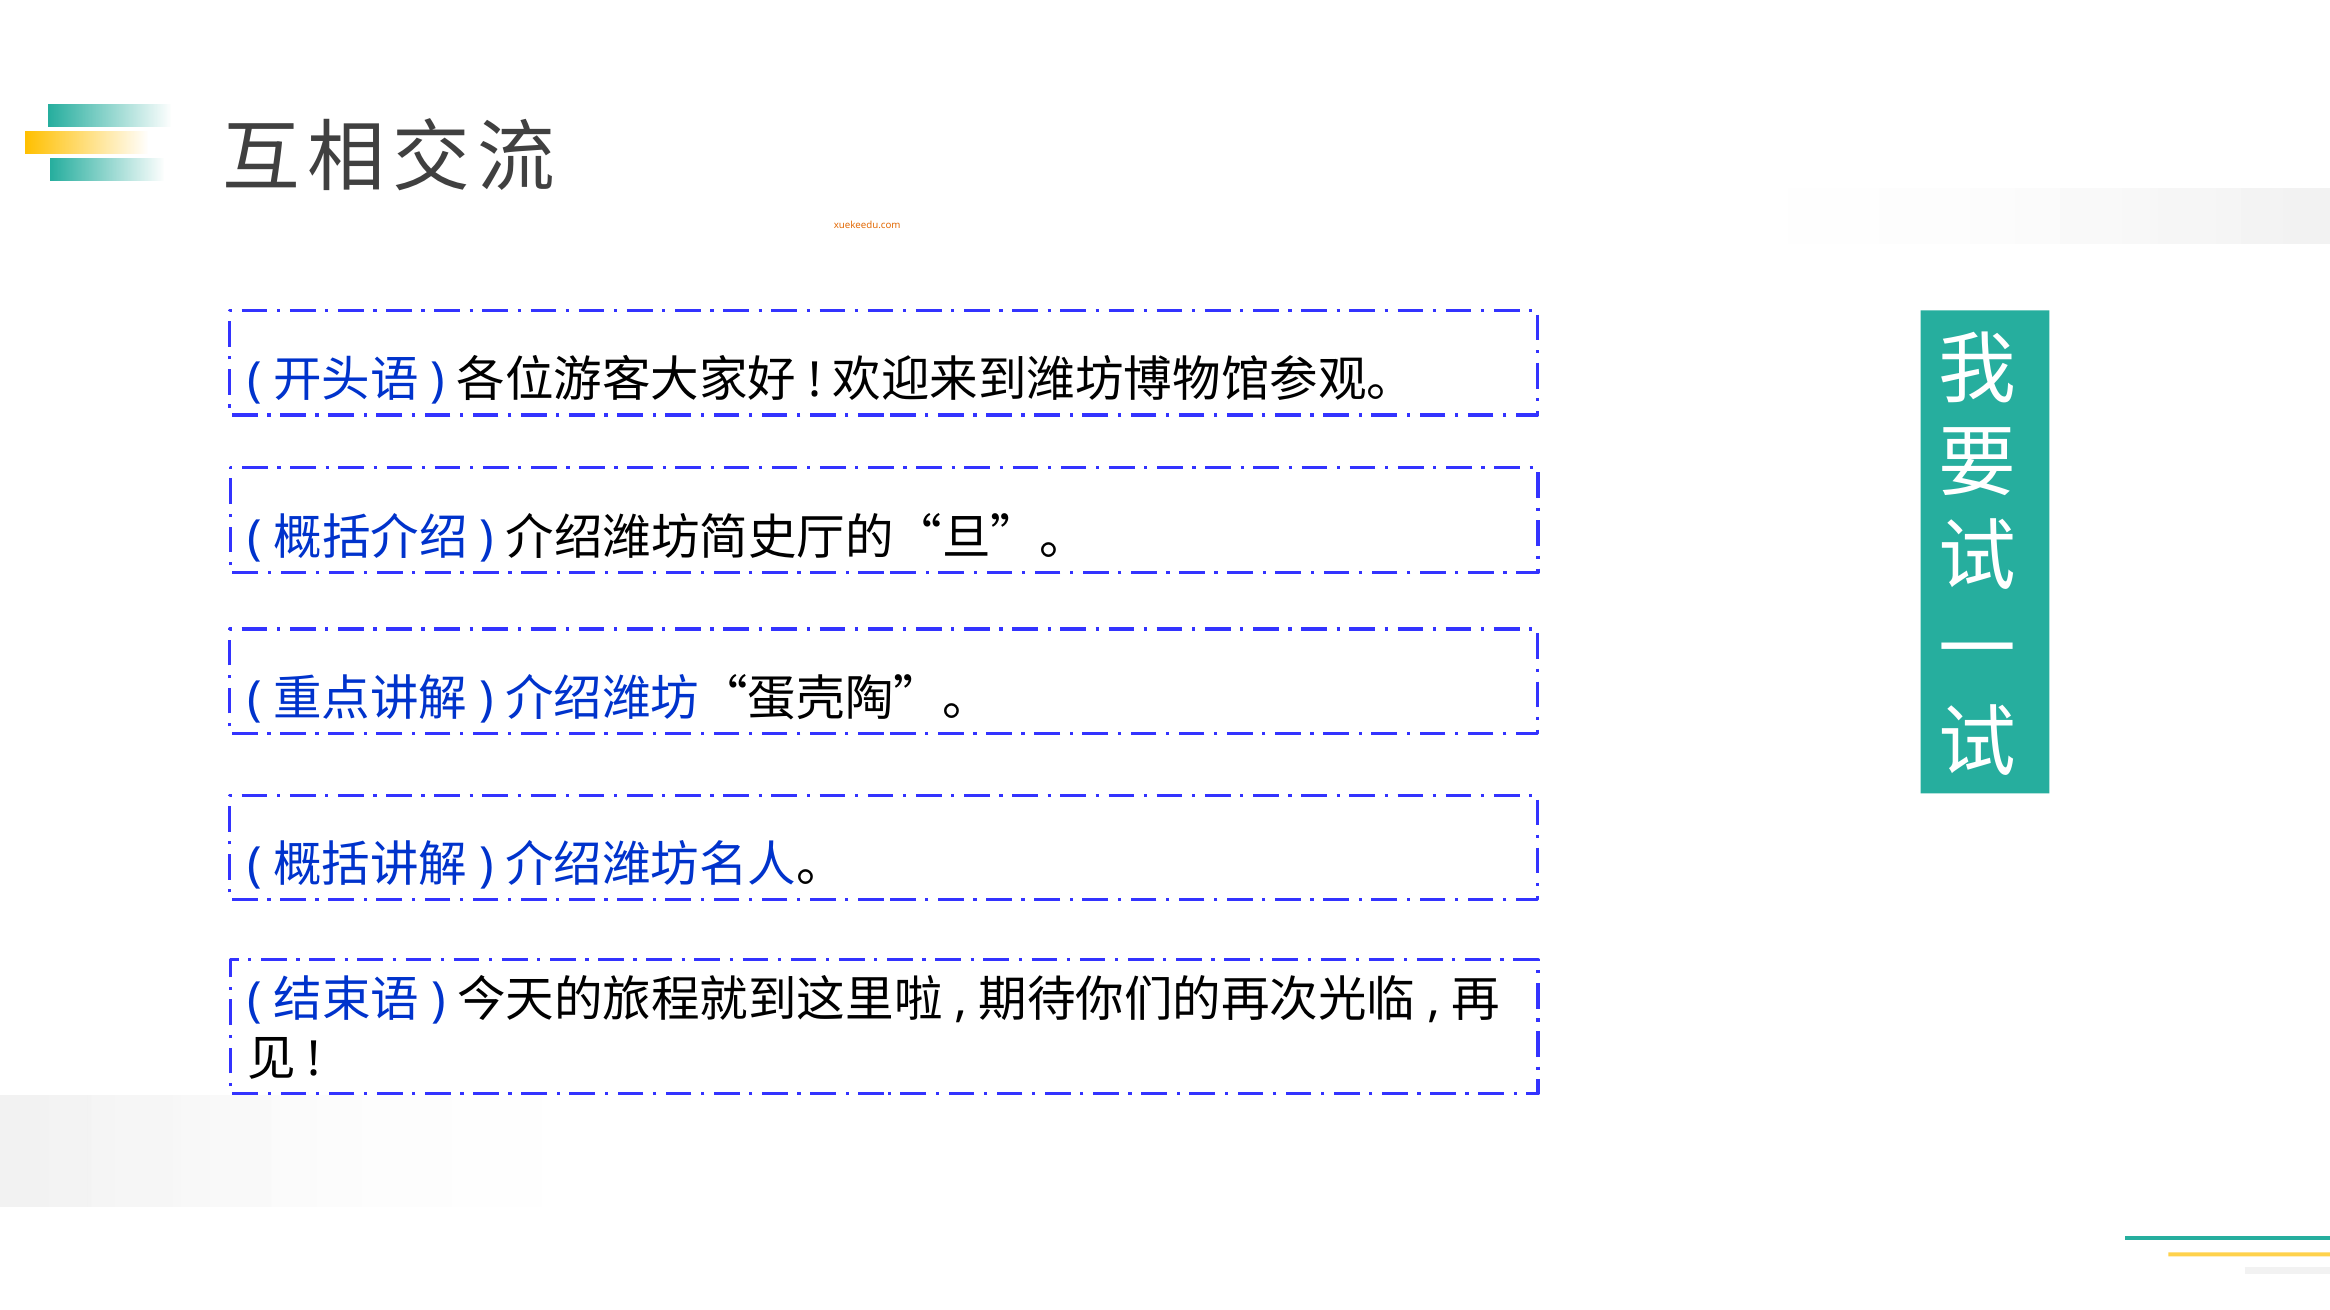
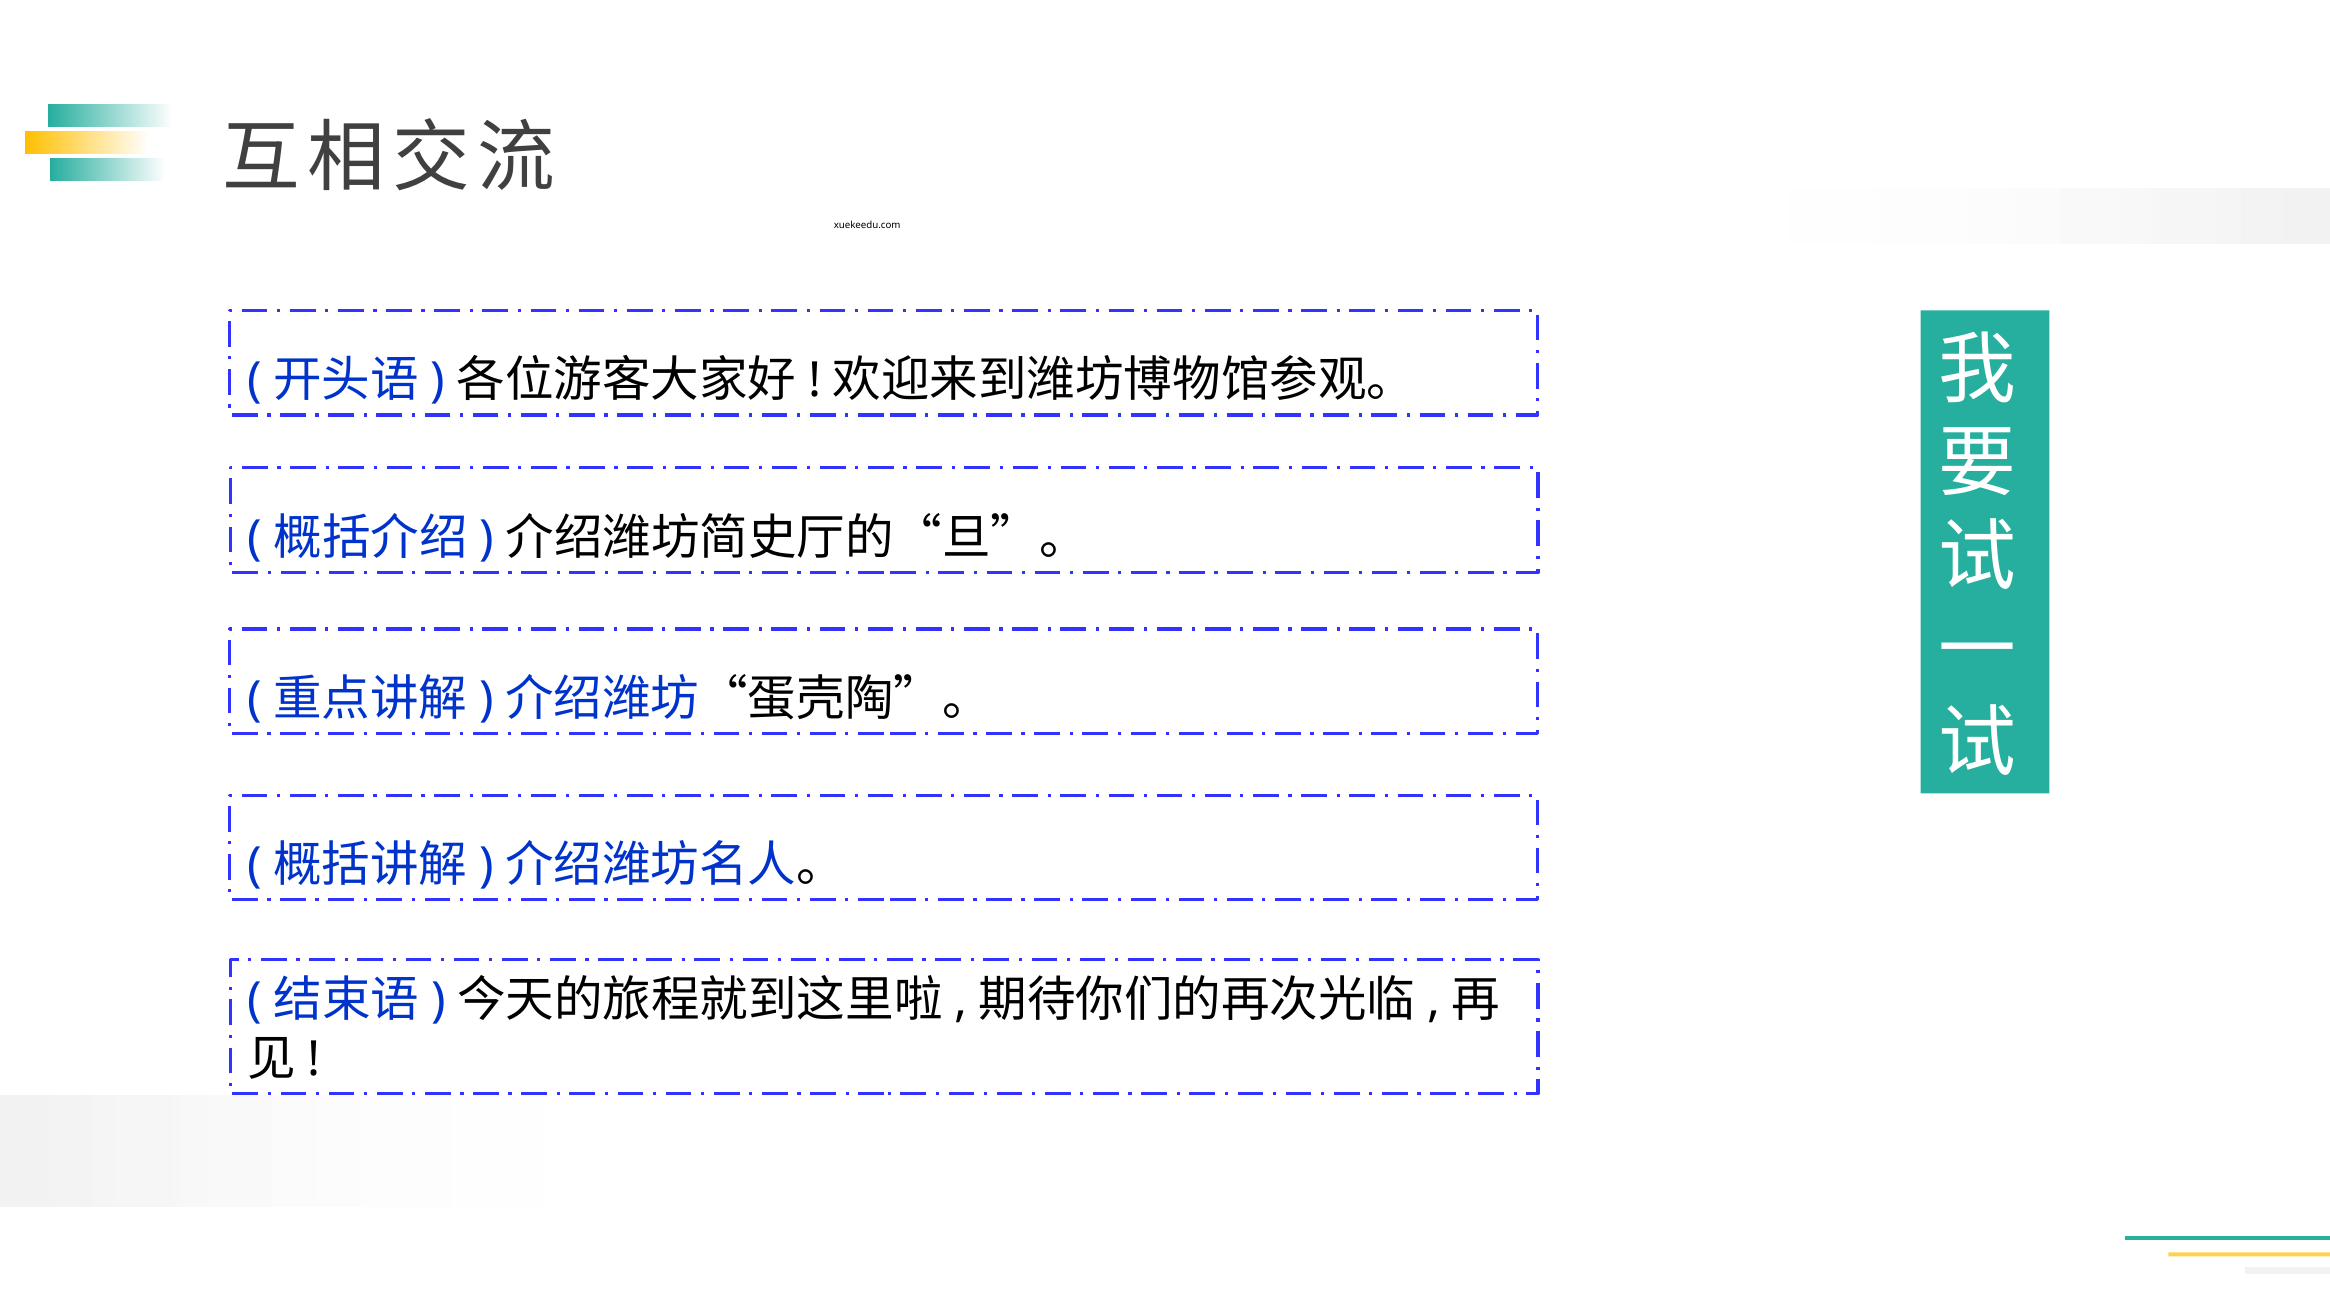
xuekeedu.com colour: orange -> black (867, 225)
